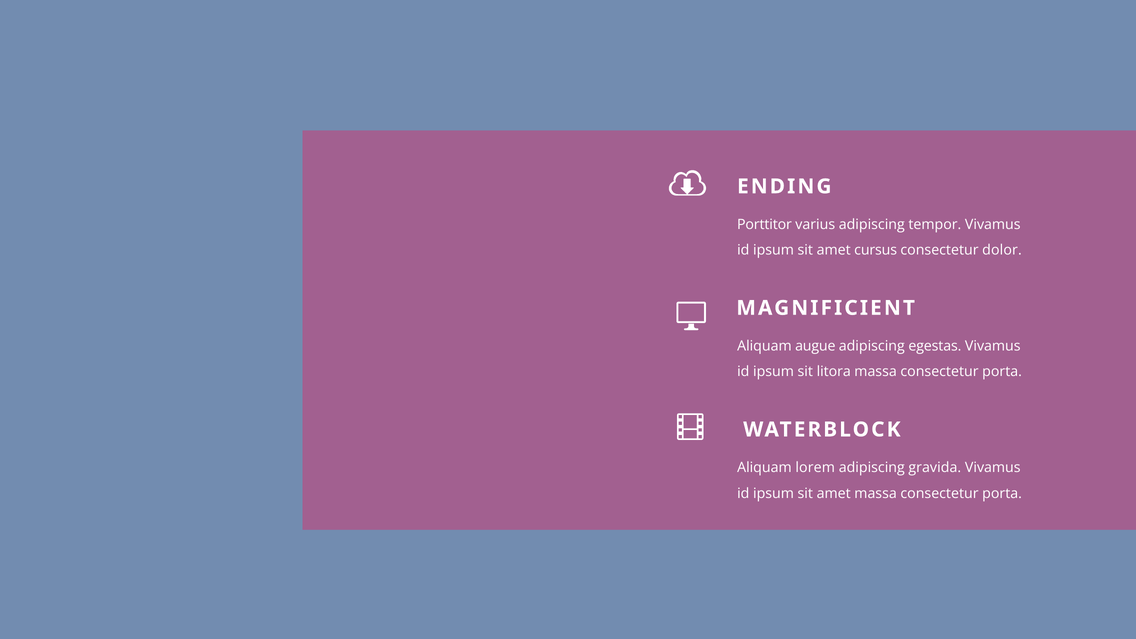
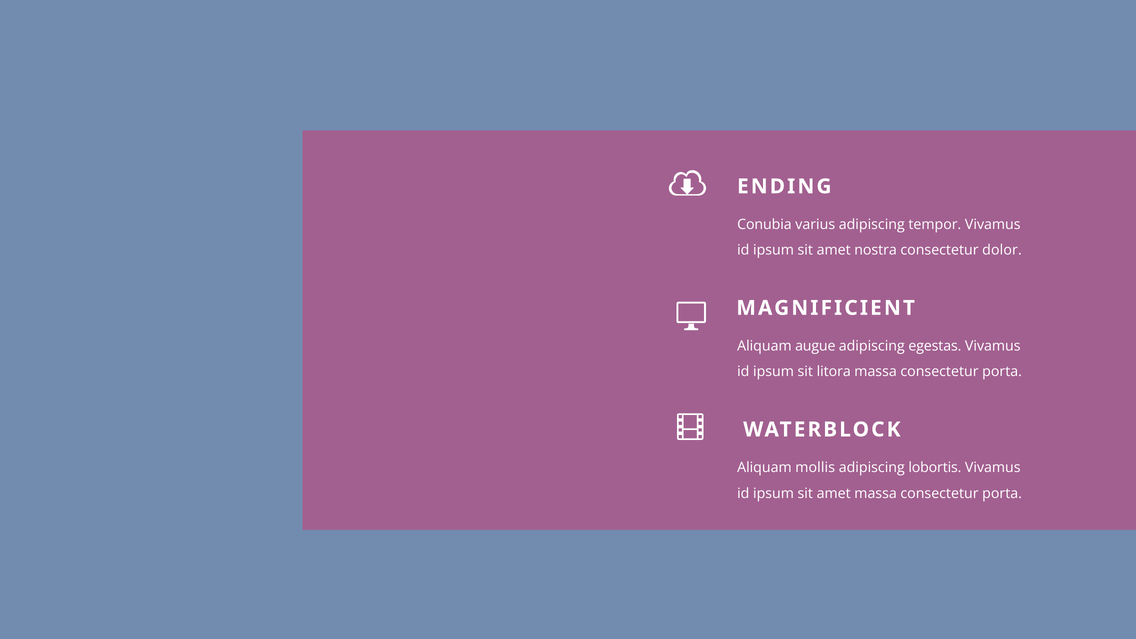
Porttitor: Porttitor -> Conubia (764, 225)
cursus: cursus -> nostra (876, 250)
lorem: lorem -> mollis (815, 468)
gravida: gravida -> lobortis (935, 468)
